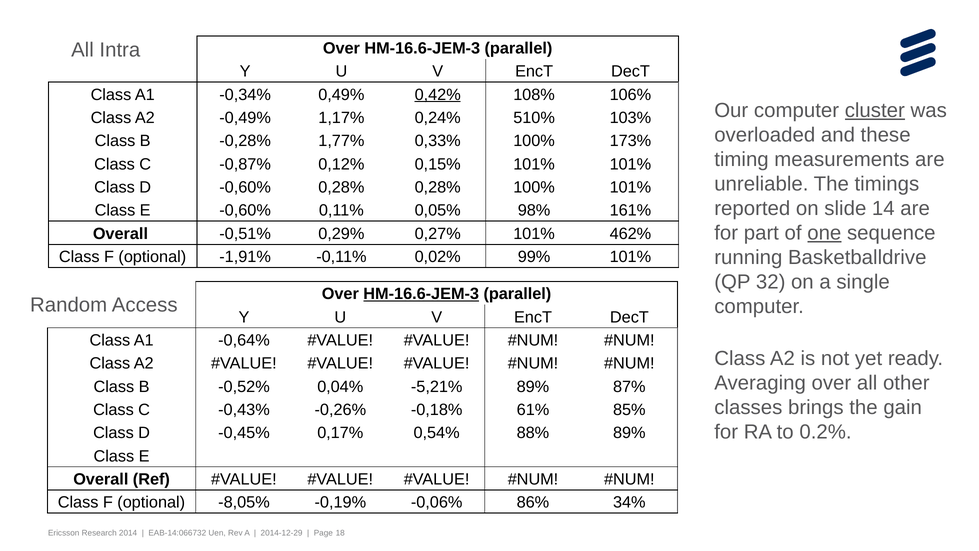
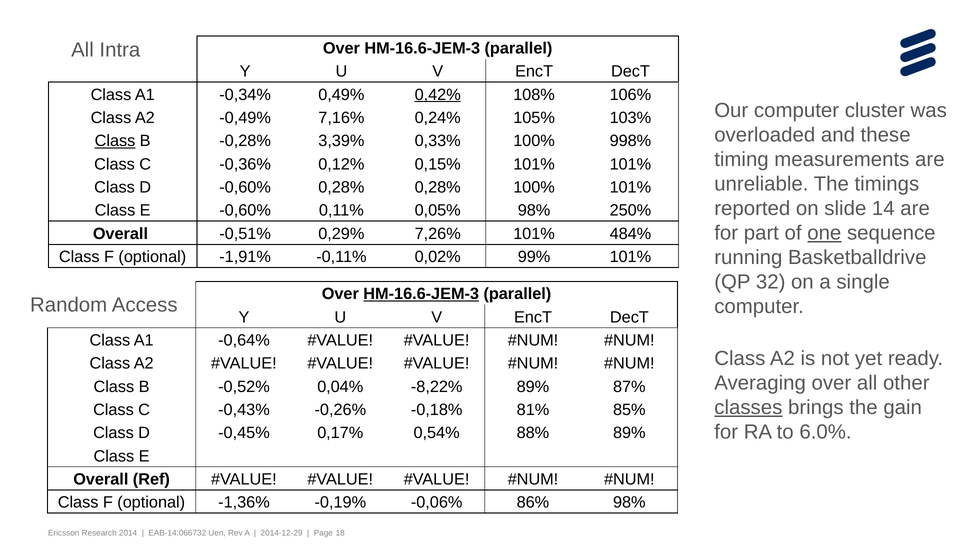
cluster underline: present -> none (875, 110)
1,17%: 1,17% -> 7,16% (341, 118)
510%: 510% -> 105% (534, 118)
Class underline: none -> present (115, 141)
1,77%: 1,77% -> 3,39% (341, 141)
173%: 173% -> 998% (630, 141)
-0,87%: -0,87% -> -0,36% (245, 164)
161%: 161% -> 250% (630, 210)
0,27%: 0,27% -> 7,26% (438, 234)
462%: 462% -> 484% (630, 234)
-5,21%: -5,21% -> -8,22% (437, 386)
classes underline: none -> present (748, 407)
61%: 61% -> 81% (533, 410)
0.2%: 0.2% -> 6.0% (825, 432)
-8,05%: -8,05% -> -1,36% (244, 502)
86% 34%: 34% -> 98% (629, 502)
